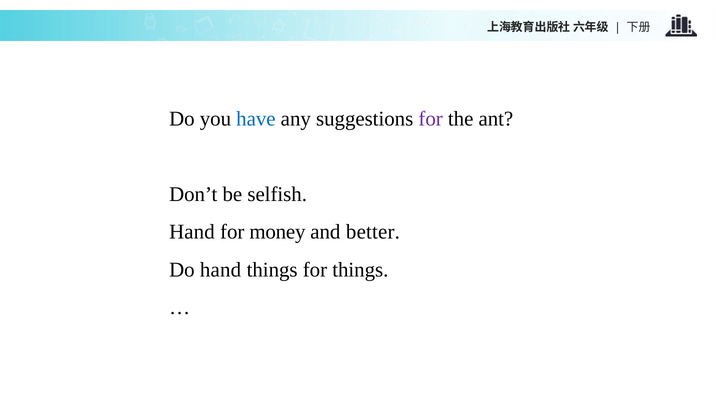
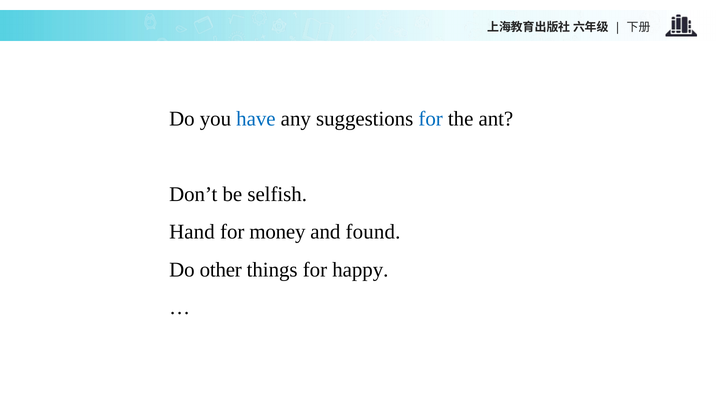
for colour: purple -> blue (431, 119)
better: better -> found (373, 232)
Do hand: hand -> other (221, 269)
for things: things -> happy (360, 269)
